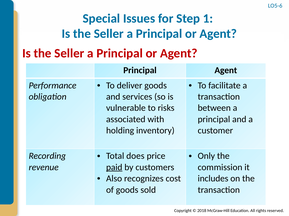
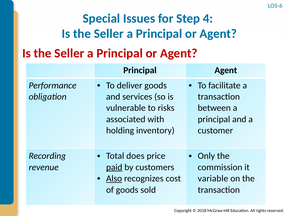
1: 1 -> 4 (208, 18)
Also underline: none -> present (114, 179)
includes: includes -> variable (213, 179)
